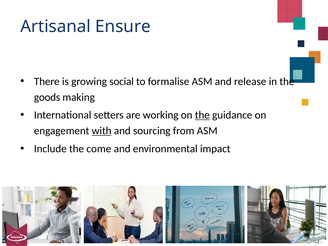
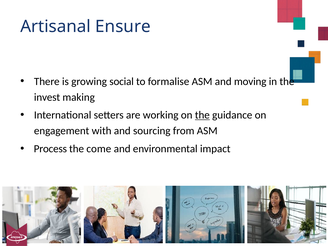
release: release -> moving (250, 81)
goods: goods -> invest (47, 97)
with underline: present -> none (102, 131)
Include: Include -> Process (50, 149)
